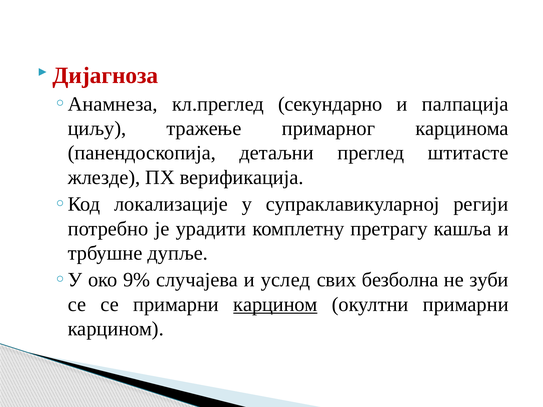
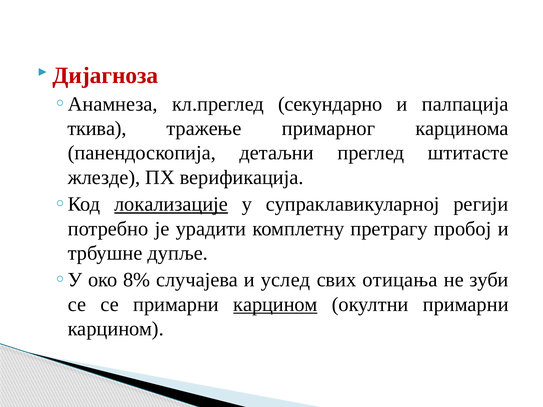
циљу: циљу -> ткива (97, 128)
локализације underline: none -> present (171, 204)
кашља: кашља -> пробој (463, 229)
9%: 9% -> 8% (137, 280)
безболна: безболна -> отицања (400, 280)
